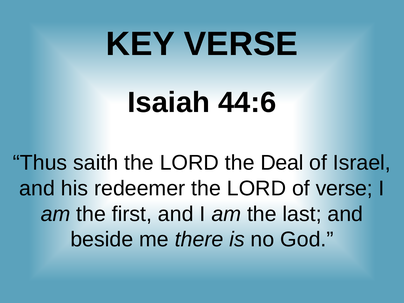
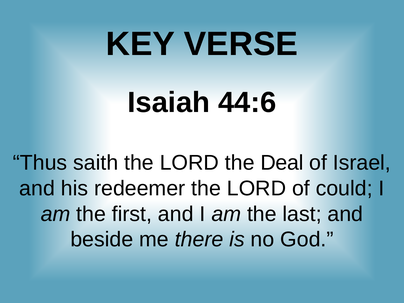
of verse: verse -> could (344, 188)
